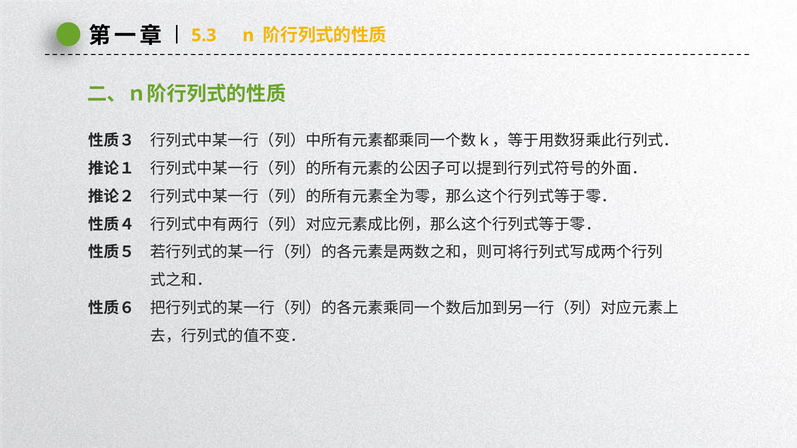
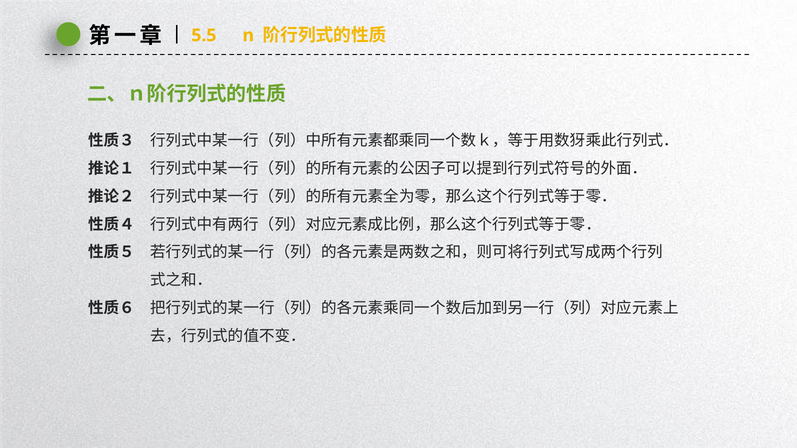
5.3: 5.3 -> 5.5 (204, 35)
